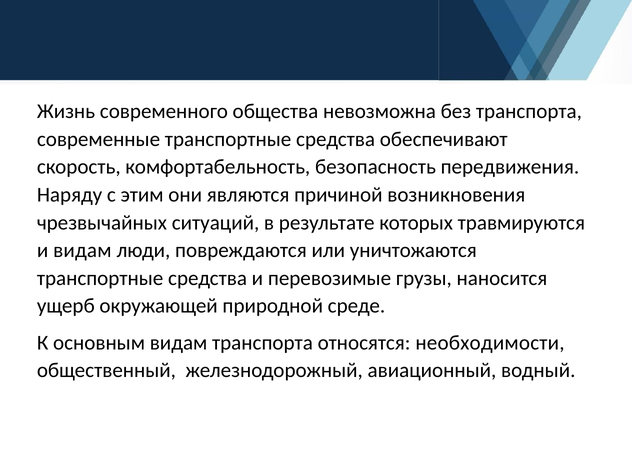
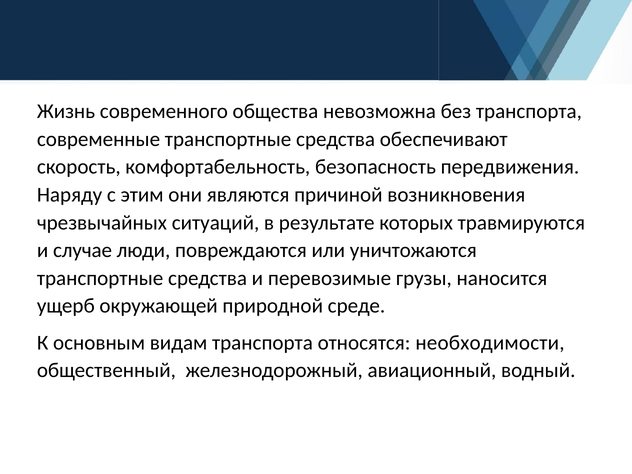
и видам: видам -> случае (83, 250)
